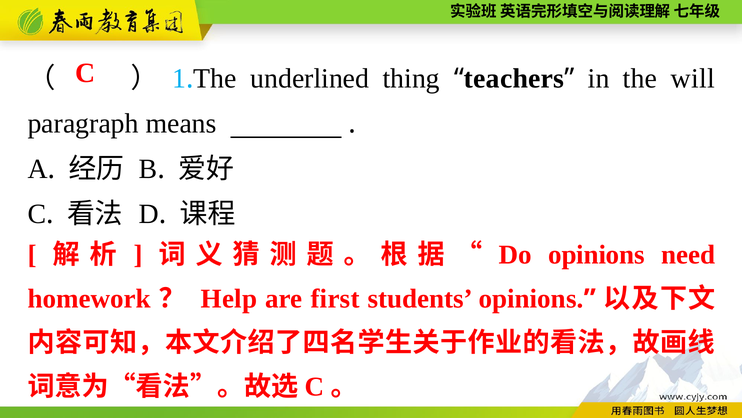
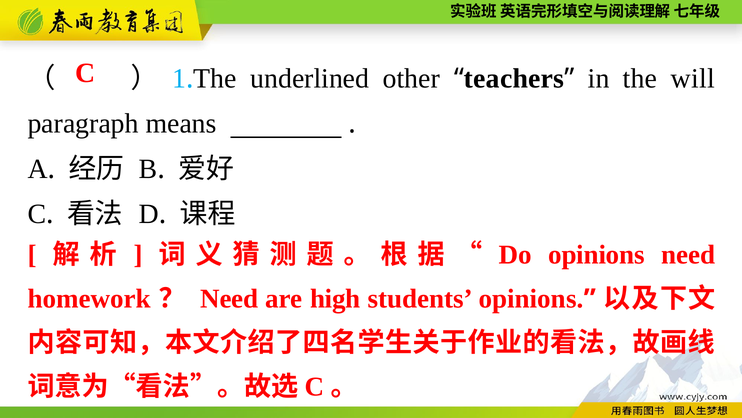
thing: thing -> other (411, 79)
Help: Help -> Need (229, 298)
first: first -> high (335, 298)
